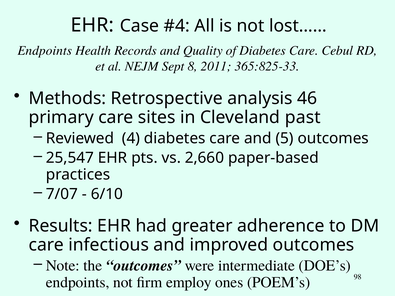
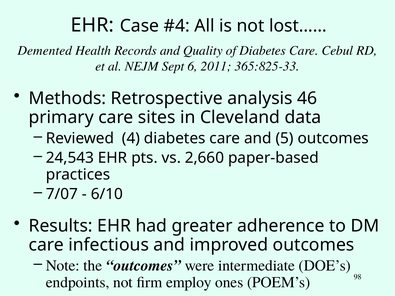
Endpoints: Endpoints -> Demented (45, 51)
8: 8 -> 6 (192, 66)
past: past -> data (303, 117)
25,547: 25,547 -> 24,543 (70, 158)
